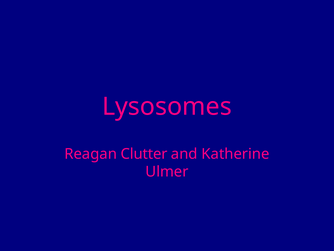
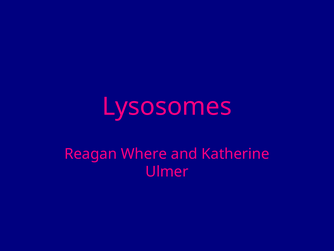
Clutter: Clutter -> Where (144, 154)
